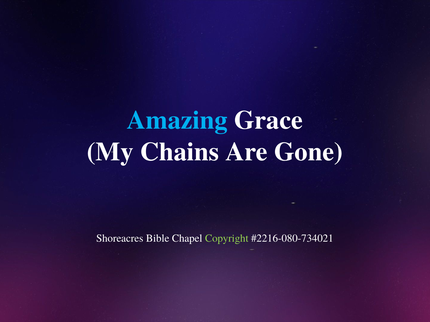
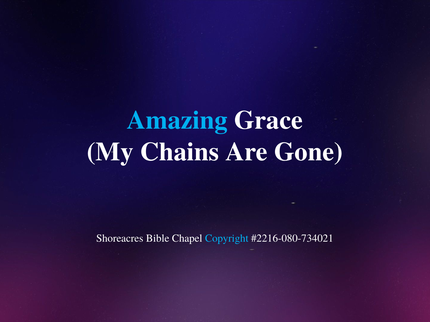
Copyright colour: light green -> light blue (227, 239)
